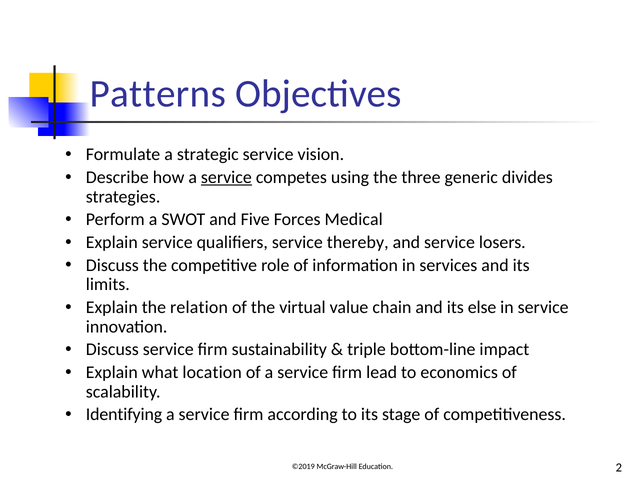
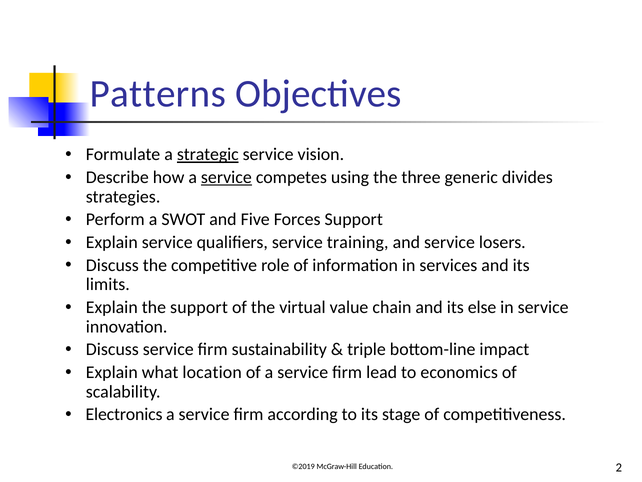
strategic underline: none -> present (208, 154)
Forces Medical: Medical -> Support (354, 219)
thereby: thereby -> training (358, 242)
the relation: relation -> support (199, 307)
Identifying: Identifying -> Electronics (124, 414)
